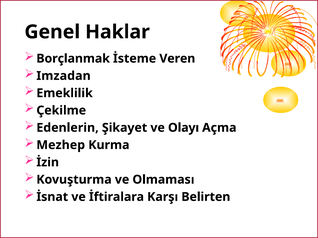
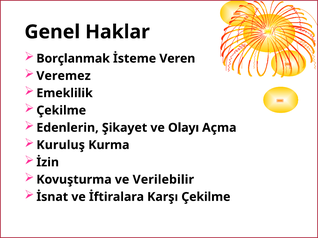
Imzadan: Imzadan -> Veremez (64, 76)
Mezhep: Mezhep -> Kuruluş (61, 145)
Olmaması: Olmaması -> Verilebilir (163, 180)
Karşı Belirten: Belirten -> Çekilme (206, 197)
